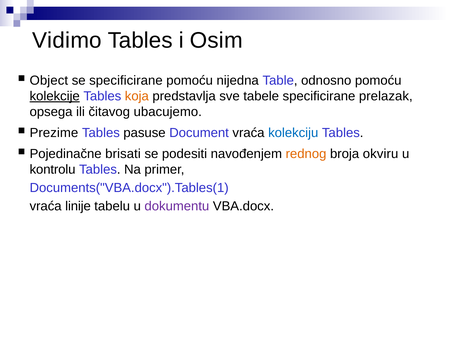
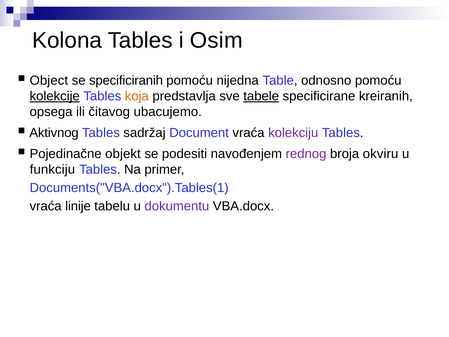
Vidimo: Vidimo -> Kolona (67, 40)
se specificirane: specificirane -> specificiranih (126, 80)
tabele underline: none -> present (261, 96)
prelazak: prelazak -> kreiranih (386, 96)
Prezime: Prezime -> Aktivnog (54, 133)
pasuse: pasuse -> sadržaj (144, 133)
kolekciju colour: blue -> purple (293, 133)
brisati: brisati -> objekt (123, 154)
rednog colour: orange -> purple (306, 154)
kontrolu: kontrolu -> funkciju (52, 169)
